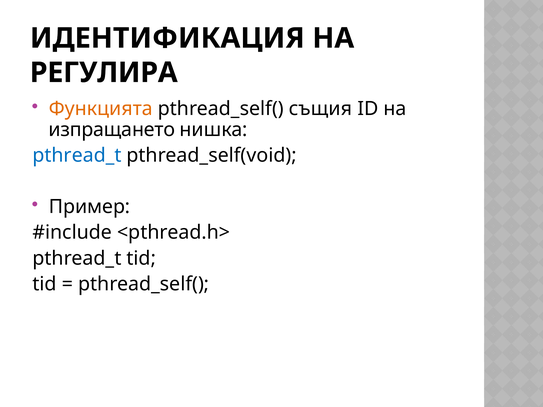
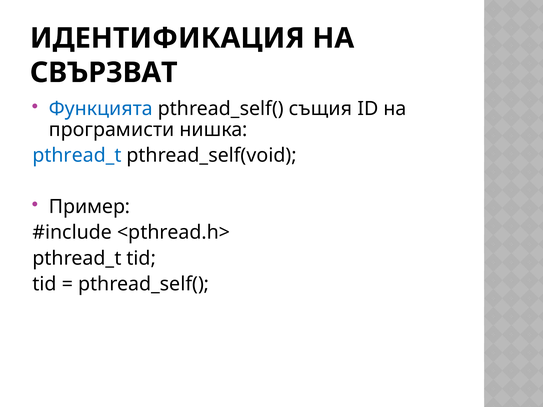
РЕГУЛИРА: РЕГУЛИРА -> СВЪРЗВАТ (104, 73)
Функцията colour: orange -> blue (101, 109)
изпращането: изпращането -> програмисти (112, 130)
